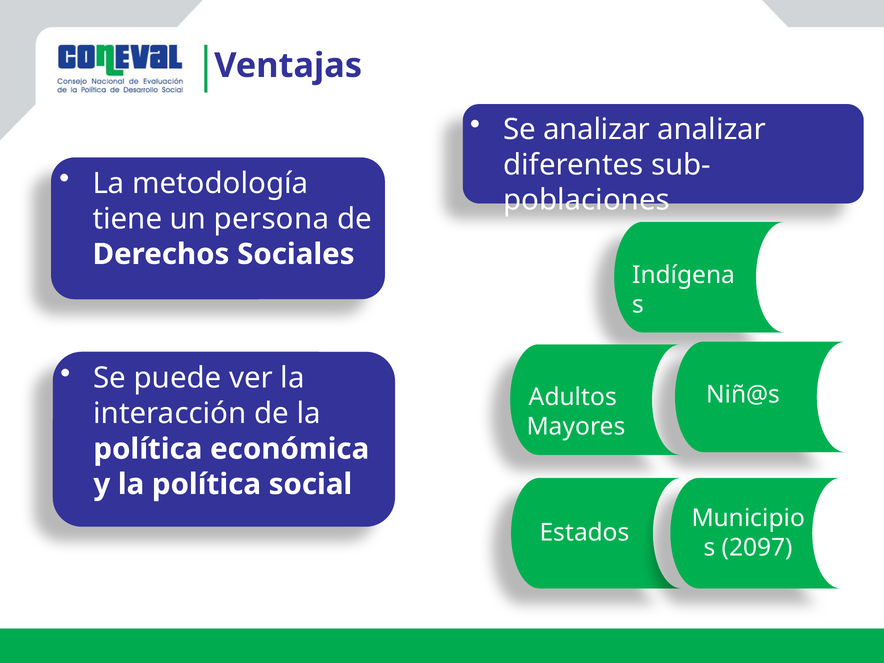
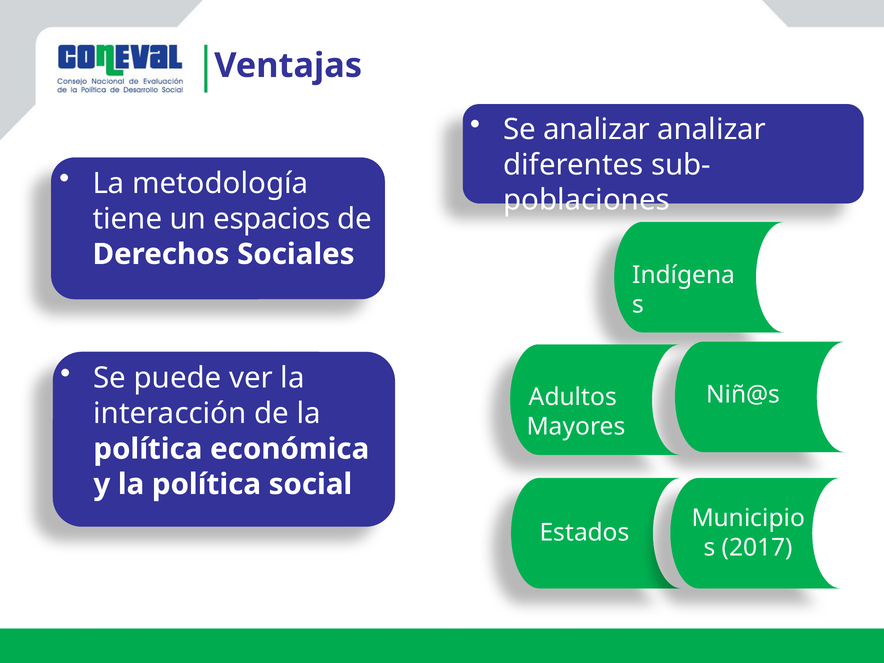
persona: persona -> espacios (272, 219)
2097: 2097 -> 2017 (757, 548)
